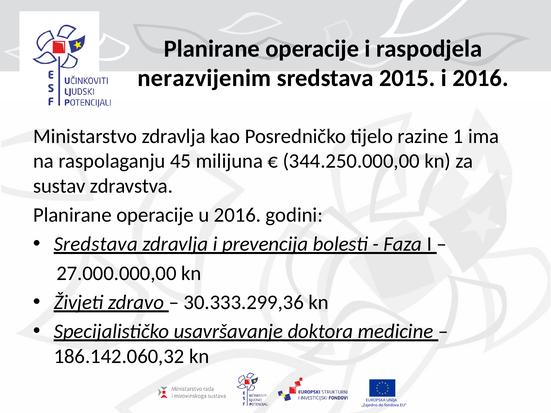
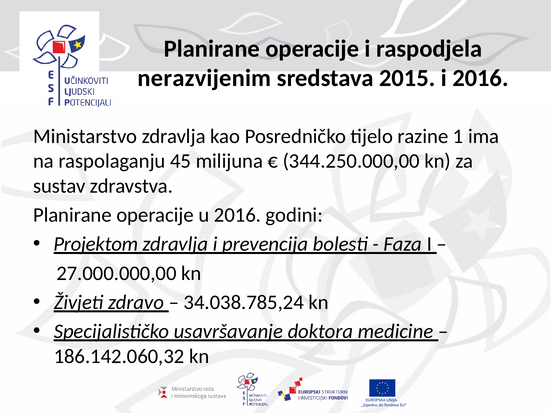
Sredstava: Sredstava -> Projektom (96, 244)
30.333.299,36: 30.333.299,36 -> 34.038.785,24 (244, 303)
